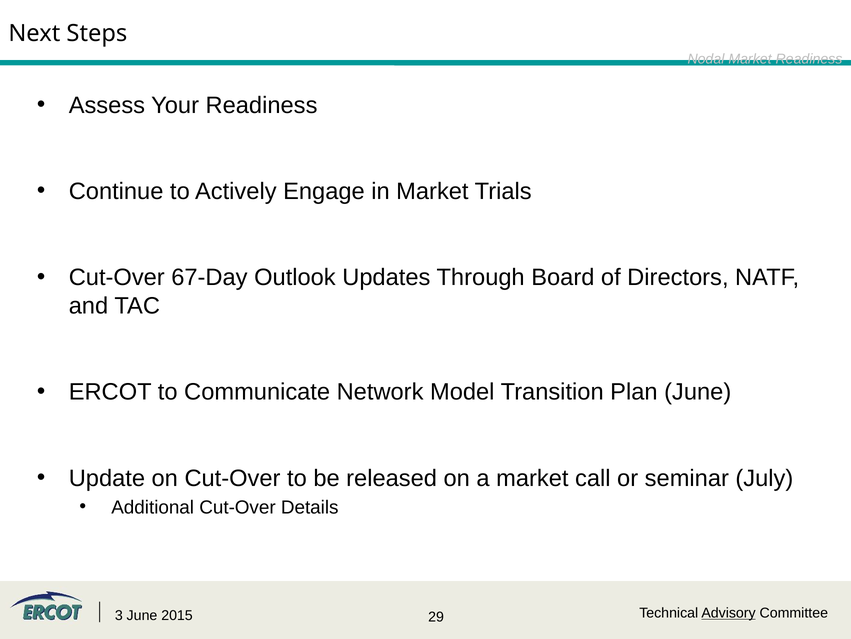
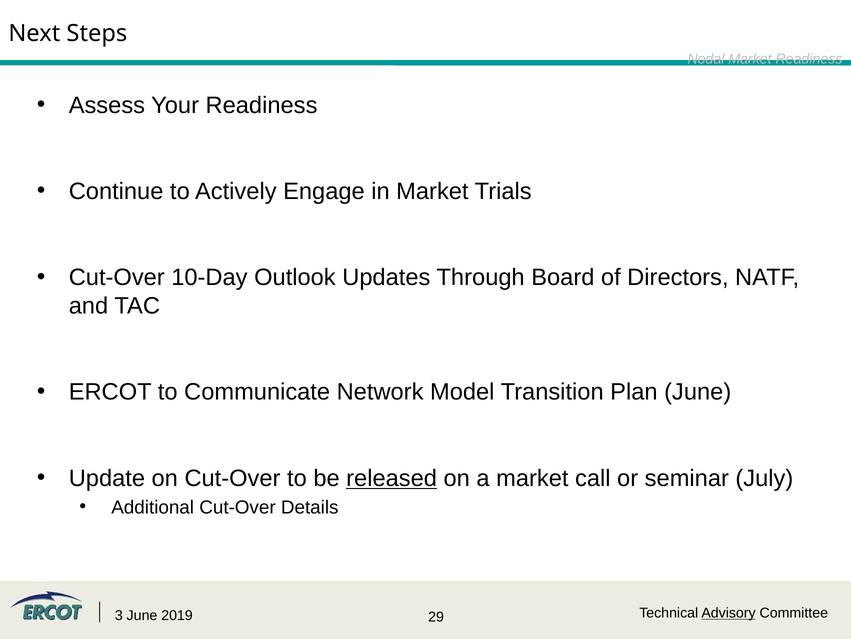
67-Day: 67-Day -> 10-Day (209, 277)
released underline: none -> present (392, 478)
2015: 2015 -> 2019 (177, 615)
